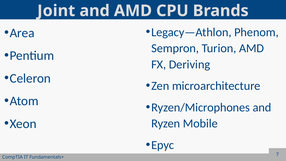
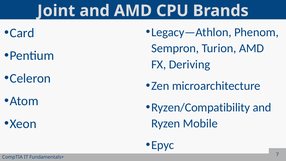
Area: Area -> Card (22, 33)
Ryzen/Microphones: Ryzen/Microphones -> Ryzen/Compatibility (201, 107)
